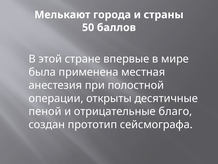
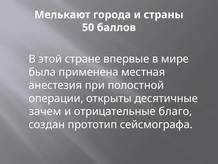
пеной: пеной -> зачем (45, 111)
